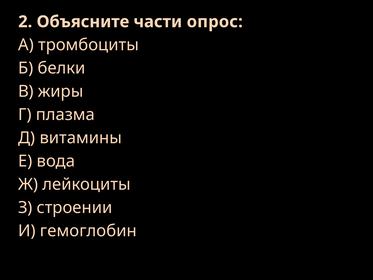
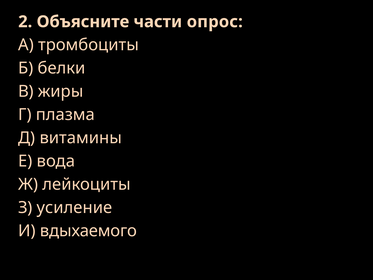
строении: строении -> усиление (74, 208)
гемоглобин: гемоглобин -> вдыхаемого (89, 231)
